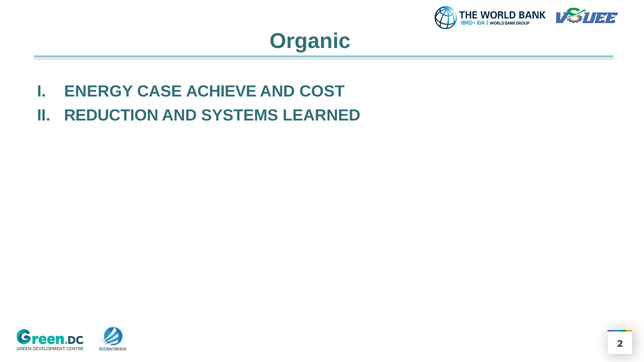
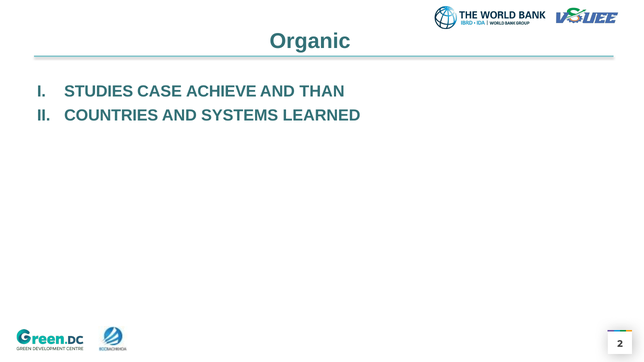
ENERGY: ENERGY -> STUDIES (99, 92)
COST: COST -> THAN (322, 92)
REDUCTION: REDUCTION -> COUNTRIES (111, 116)
